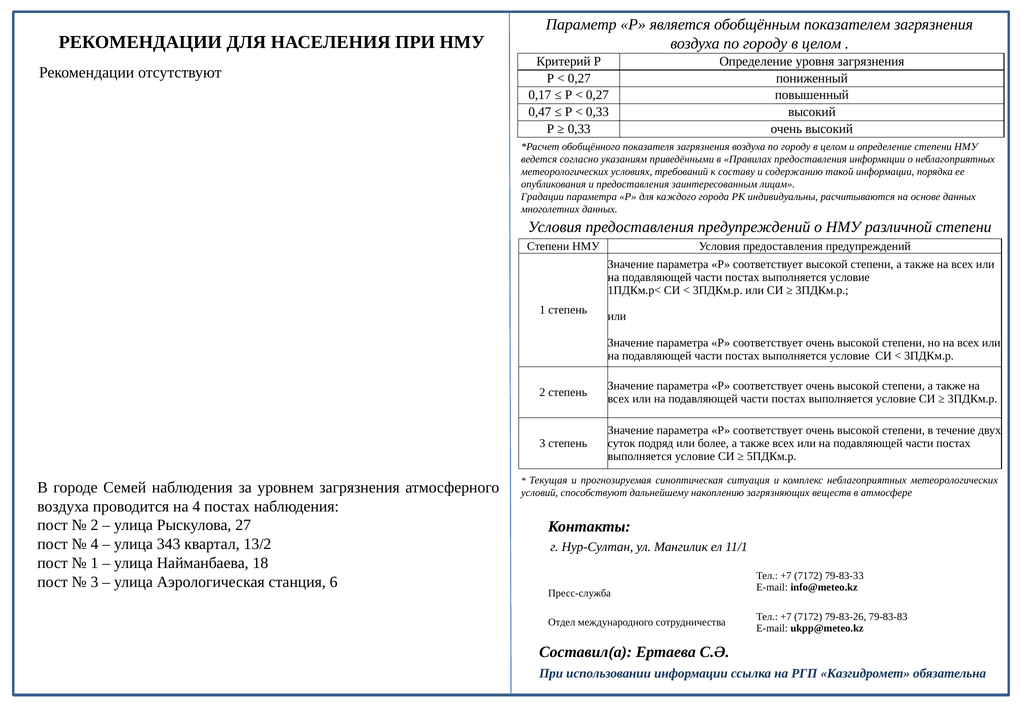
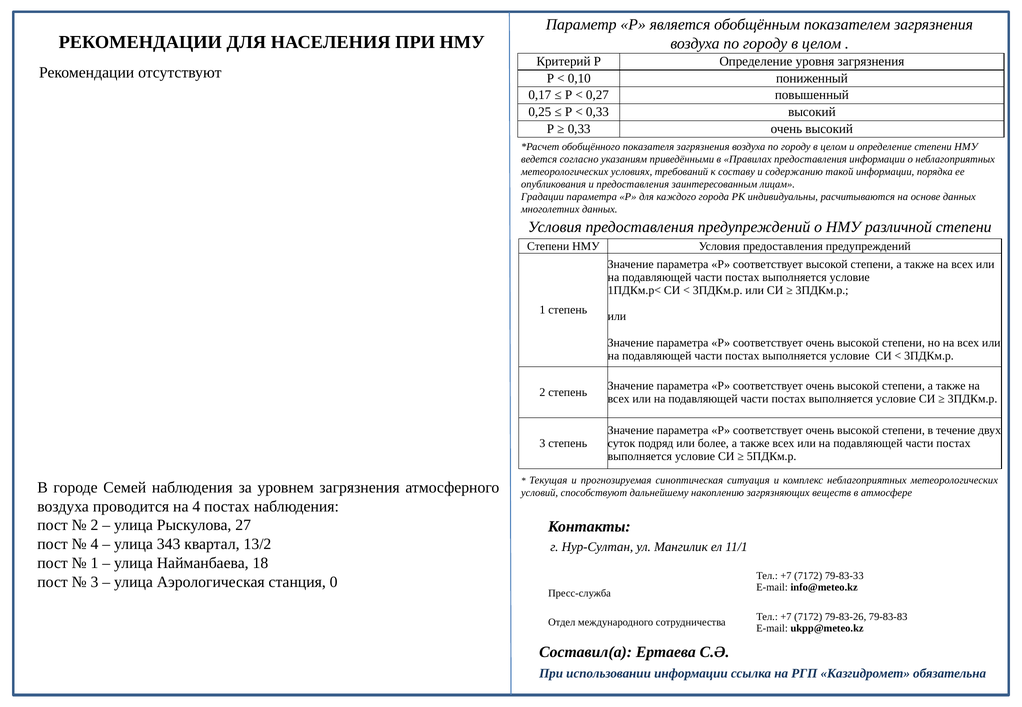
0,27: 0,27 -> 0,10 (579, 78)
0,47: 0,47 -> 0,25 (540, 112)
6: 6 -> 0 (334, 582)
